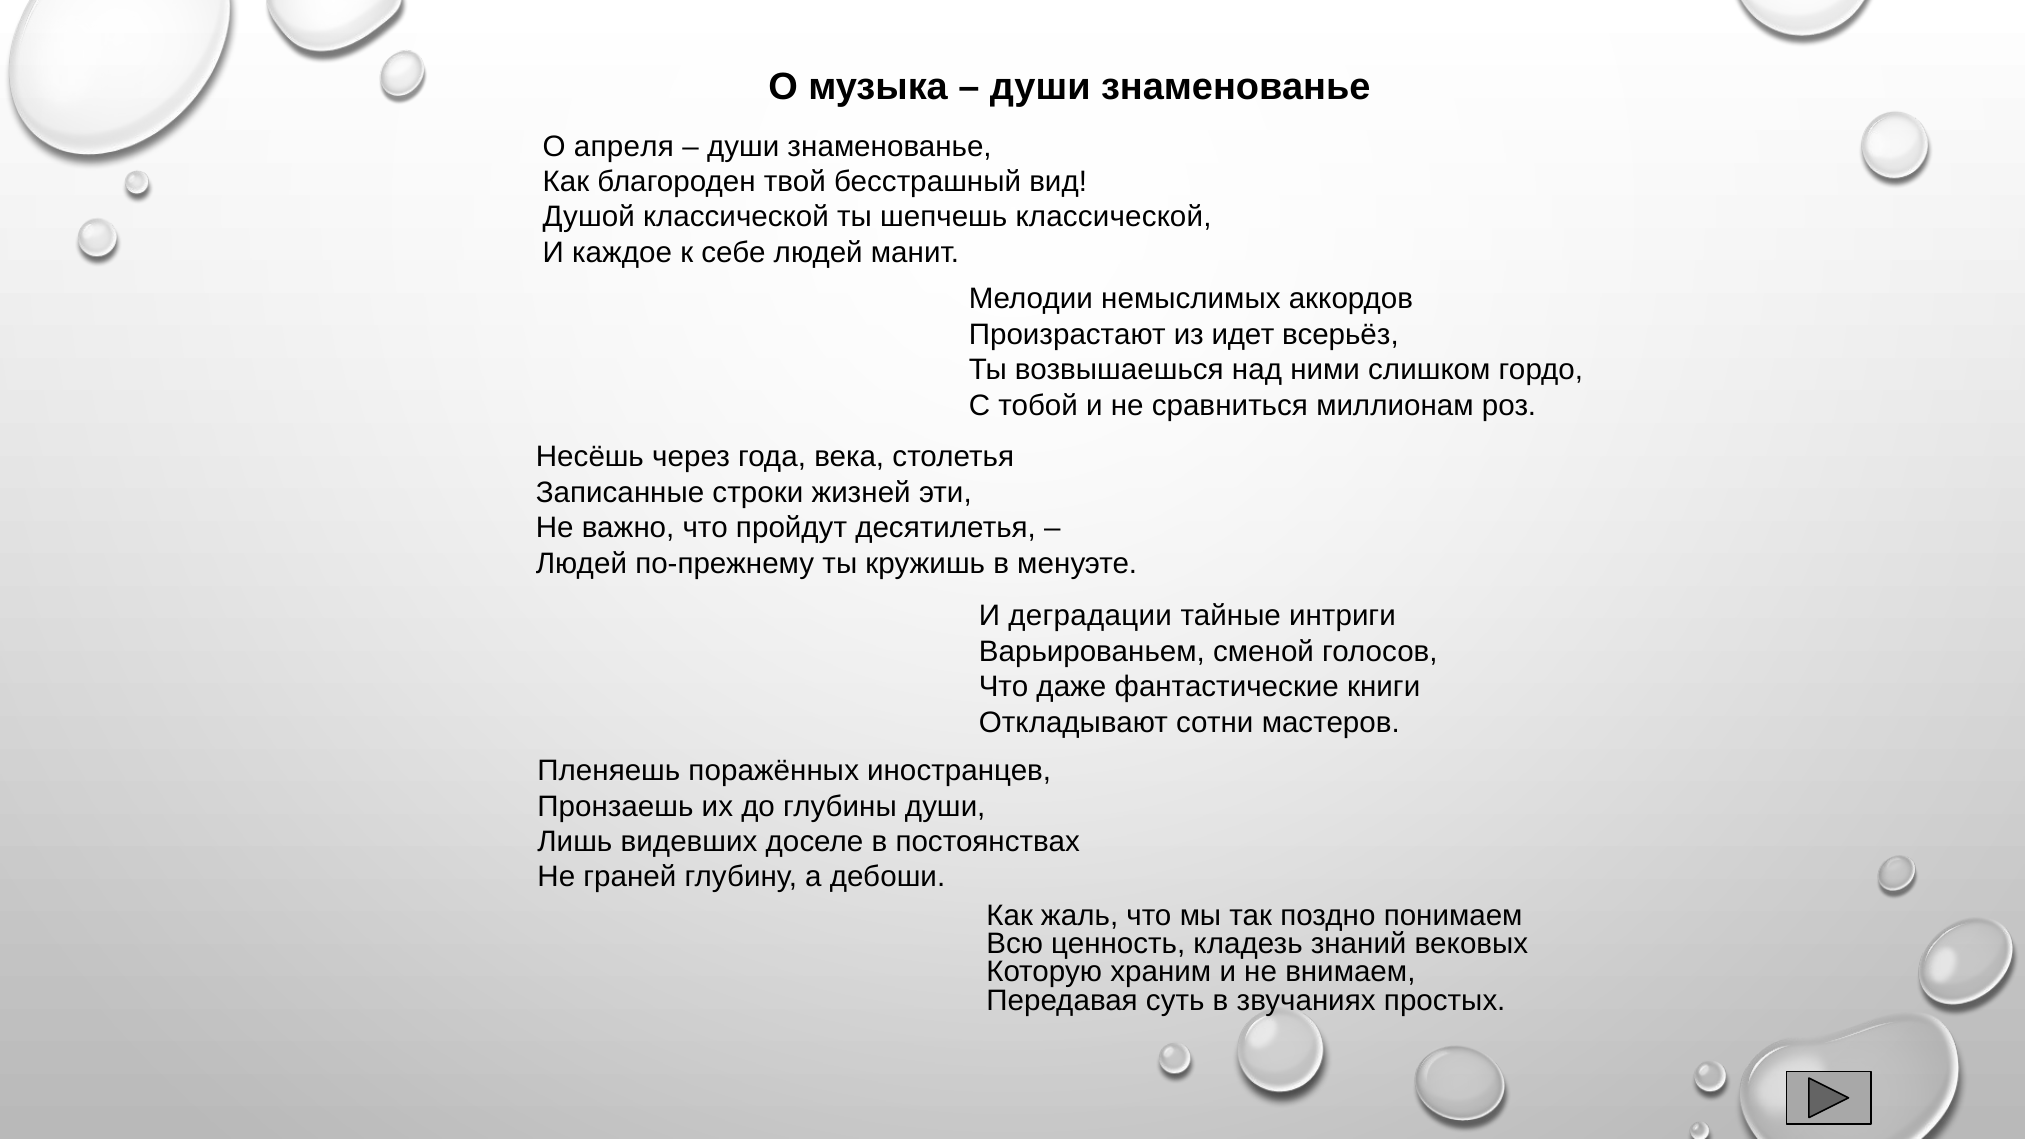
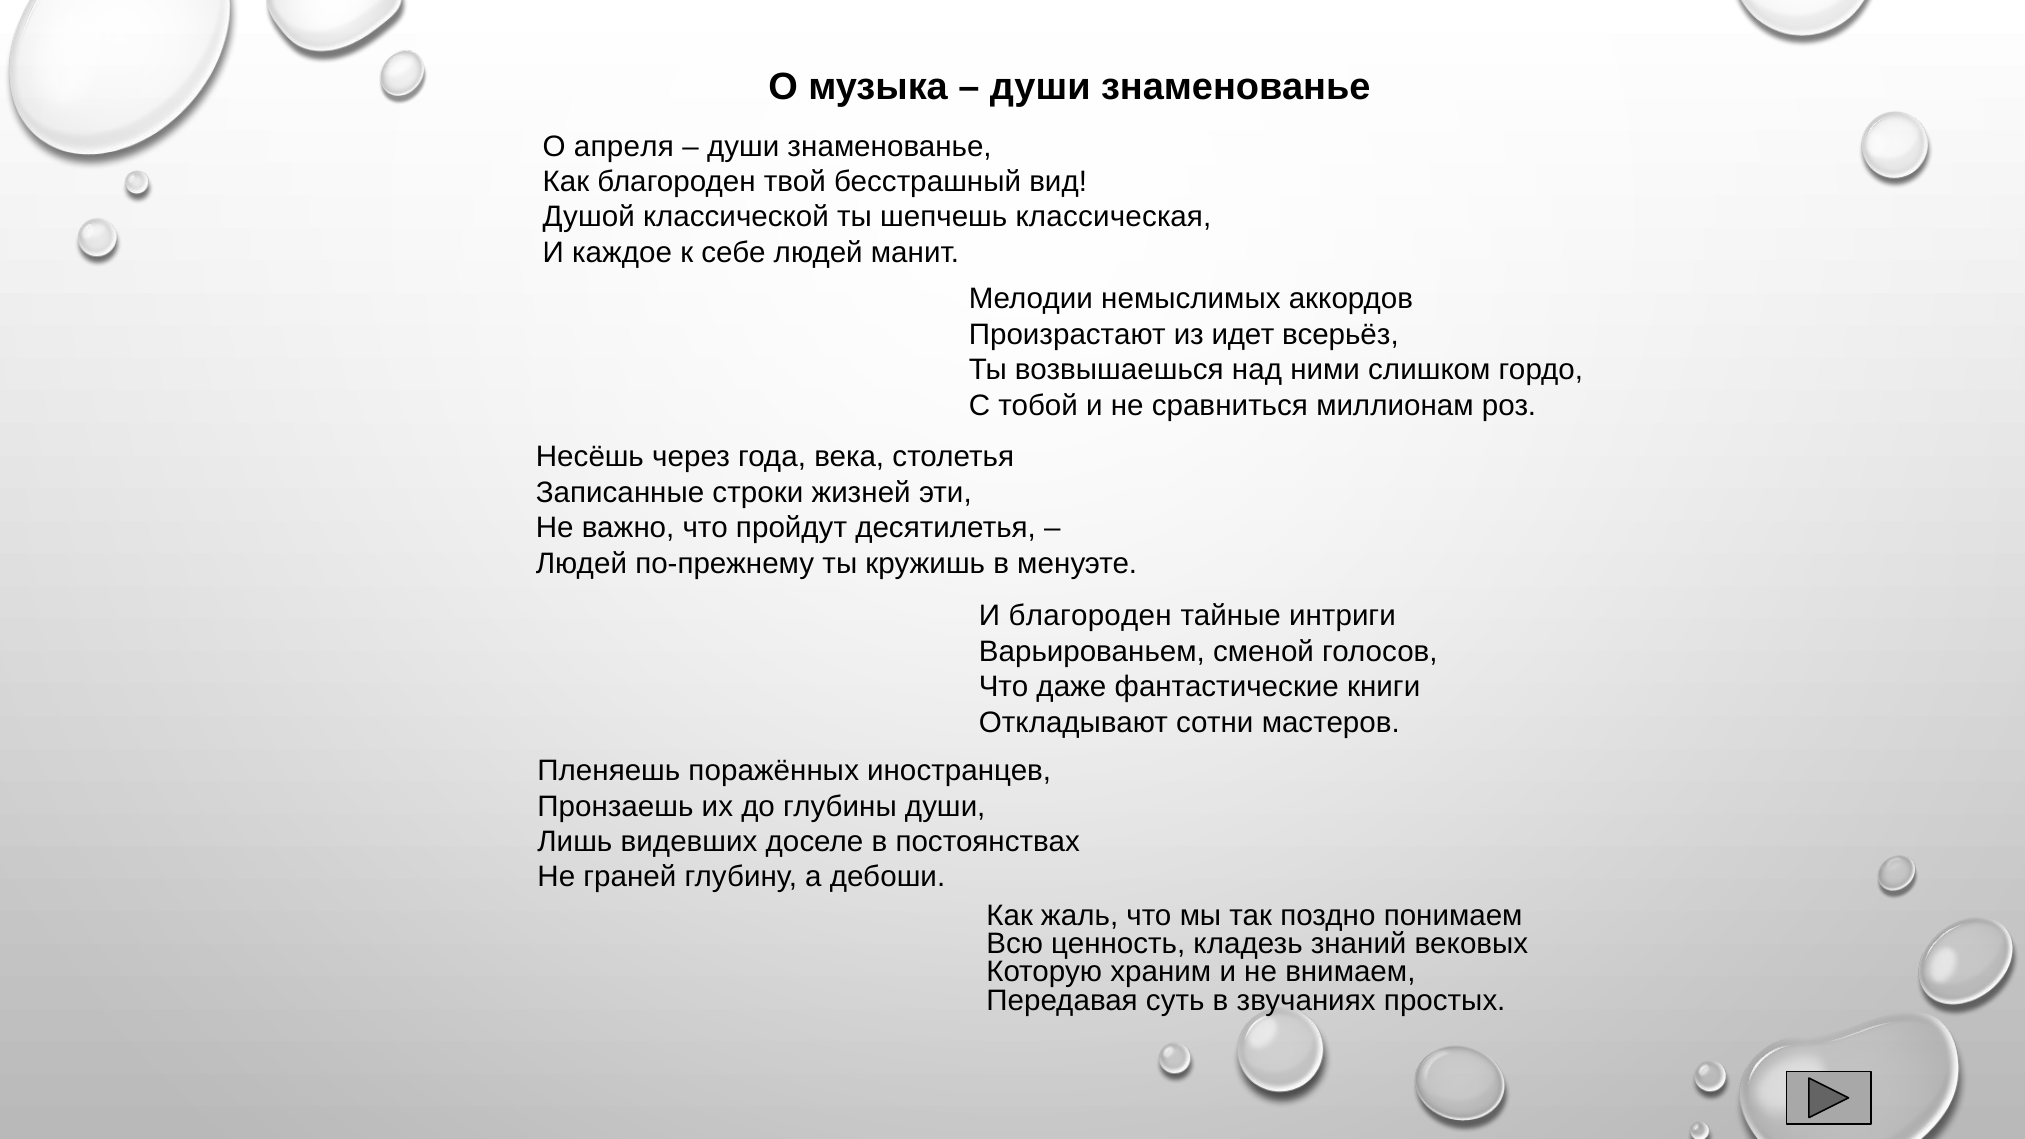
шепчешь классической: классической -> классическая (1114, 217)
И деградации: деградации -> благороден (1090, 616)
